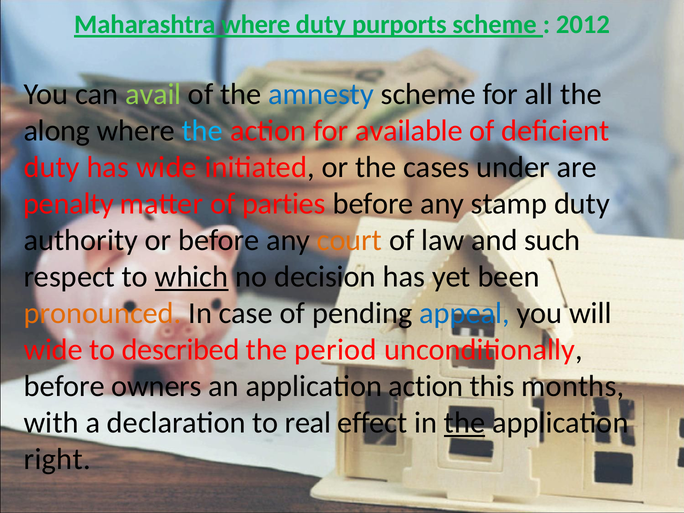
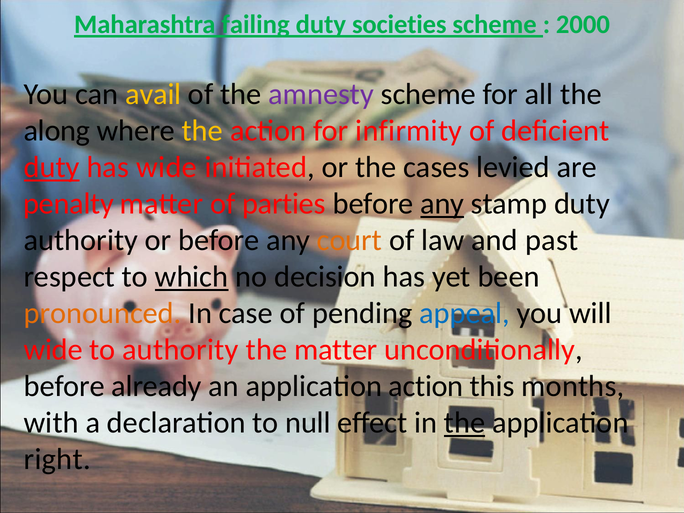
Maharashtra where: where -> failing (256, 25)
purports: purports -> societies (399, 25)
2012: 2012 -> 2000 (583, 25)
avail colour: light green -> yellow (153, 94)
amnesty colour: blue -> purple (321, 94)
the colour: light blue -> yellow (202, 131)
available: available -> infirmity (409, 131)
duty underline: none -> present (52, 167)
under: under -> levied (513, 167)
any underline: none -> present (442, 204)
such: such -> past (552, 240)
to described: described -> authority (180, 350)
the period: period -> matter (336, 350)
owners: owners -> already (157, 386)
real: real -> null (308, 423)
